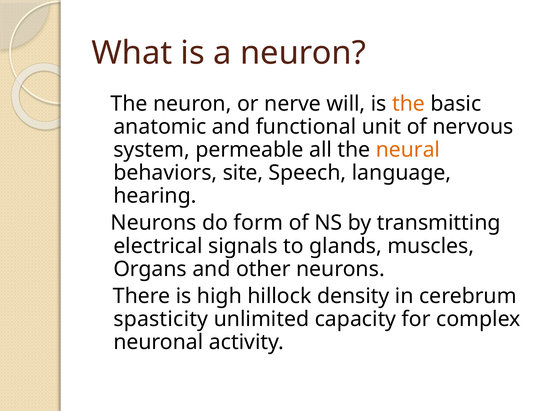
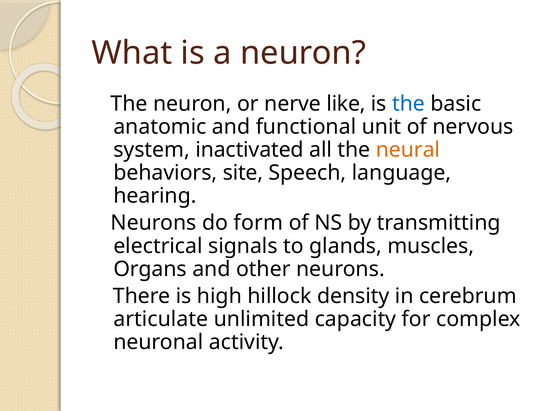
will: will -> like (346, 104)
the colour: orange -> blue (409, 104)
permeable: permeable -> inactivated (250, 150)
spasticity: spasticity -> articulate (161, 319)
